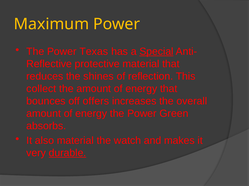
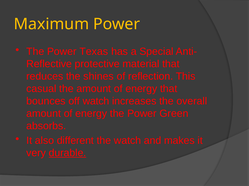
Special underline: present -> none (156, 52)
collect: collect -> casual (41, 89)
off offers: offers -> watch (96, 102)
also material: material -> different (75, 141)
